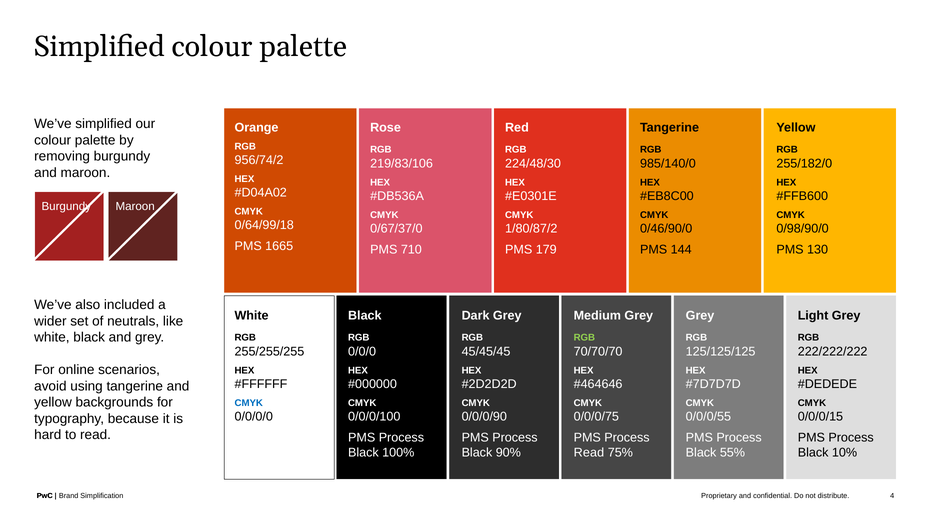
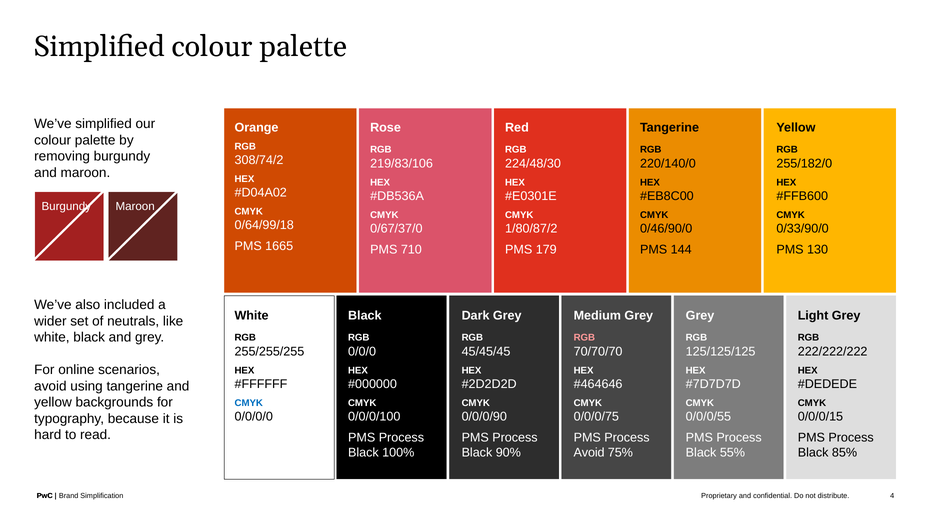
956/74/2: 956/74/2 -> 308/74/2 (259, 160)
985/140/0: 985/140/0 -> 220/140/0 (668, 164)
0/98/90/0: 0/98/90/0 -> 0/33/90/0 (803, 229)
RGB colour: light green -> pink (584, 338)
Read: Read -> Avoid (589, 453)
10%: 10% -> 85% (844, 453)
